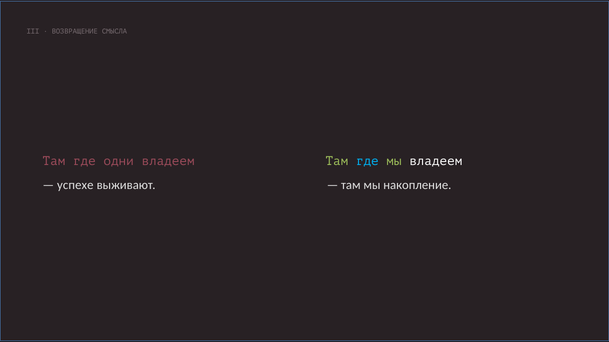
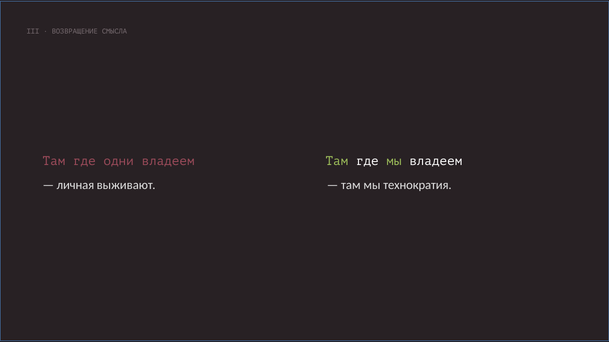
где colour: light blue -> white (367, 161)
успехе: успехе -> личная (75, 186)
накопление: накопление -> технократия (417, 186)
